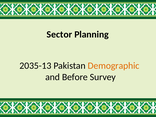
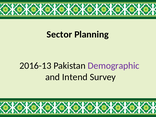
2035-13: 2035-13 -> 2016-13 (35, 66)
Demographic colour: orange -> purple (114, 66)
Before: Before -> Intend (75, 77)
